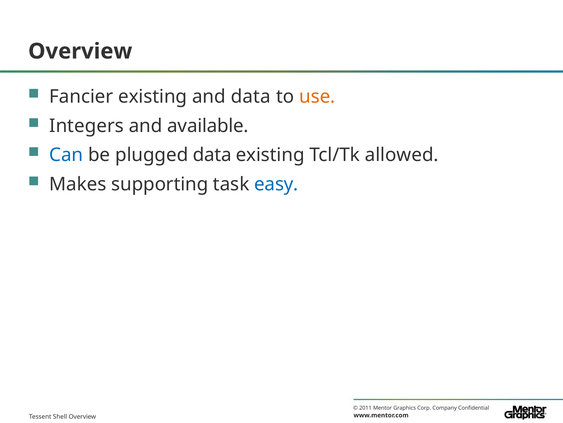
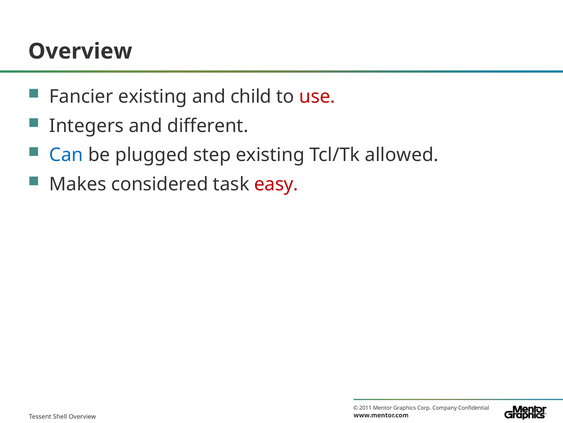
and data: data -> child (251, 96)
use colour: orange -> red (317, 96)
available: available -> different (208, 126)
plugged data: data -> step (212, 155)
supporting: supporting -> considered (160, 184)
easy colour: blue -> red (276, 184)
